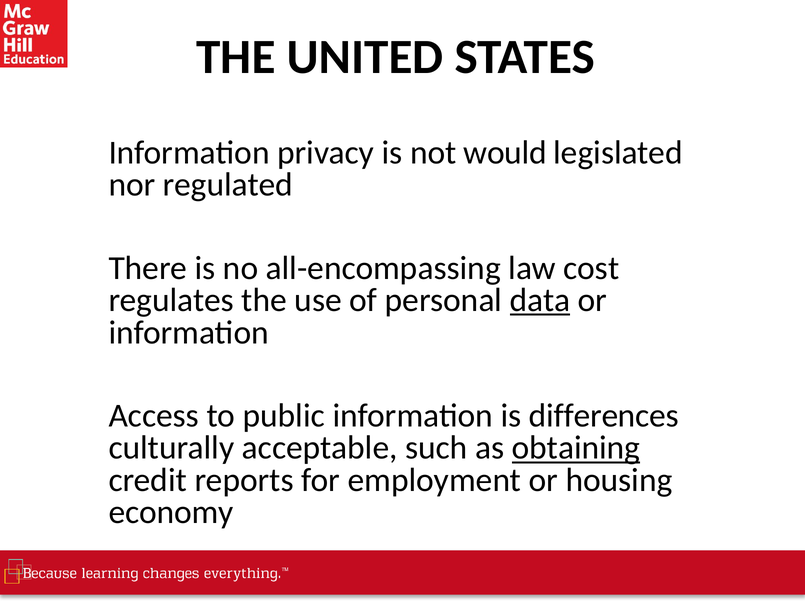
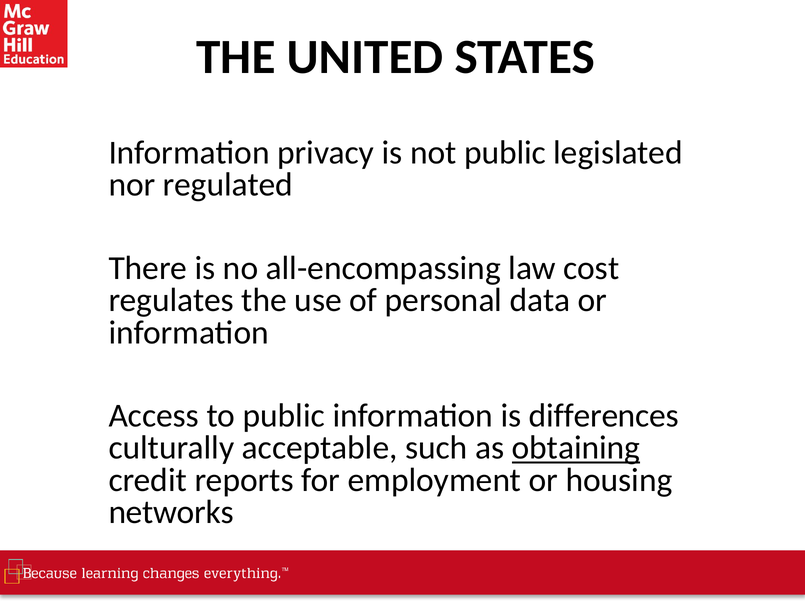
not would: would -> public (505, 153)
data underline: present -> none (540, 300)
economy: economy -> networks (171, 512)
